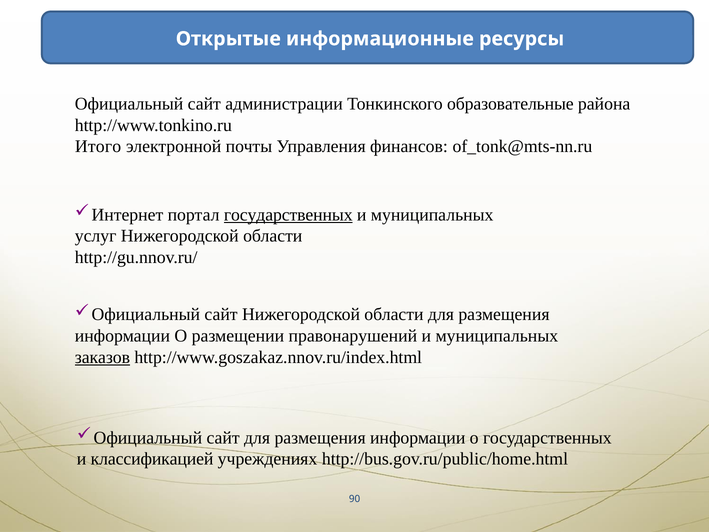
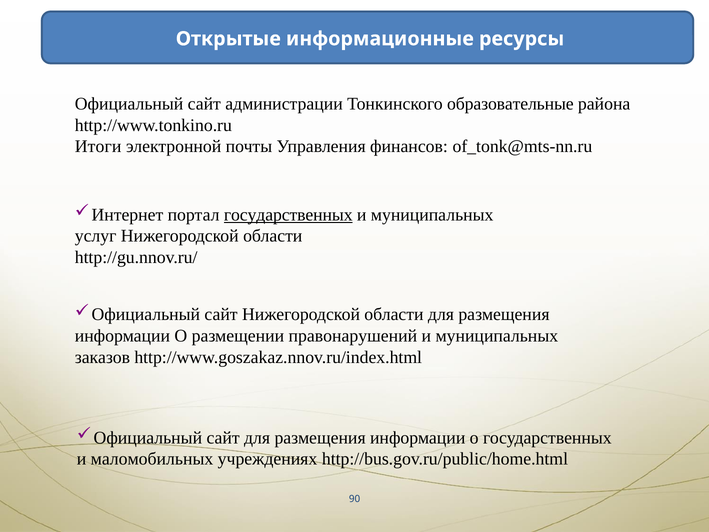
Итого: Итого -> Итоги (98, 147)
заказов underline: present -> none (102, 357)
классификацией: классификацией -> маломобильных (152, 459)
